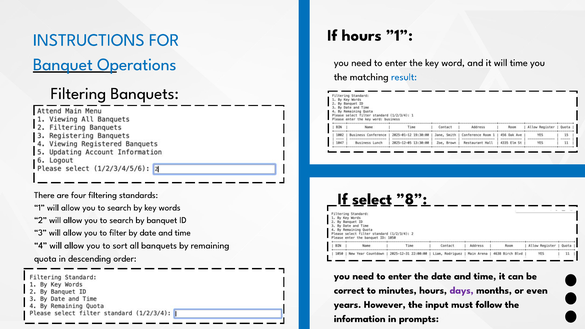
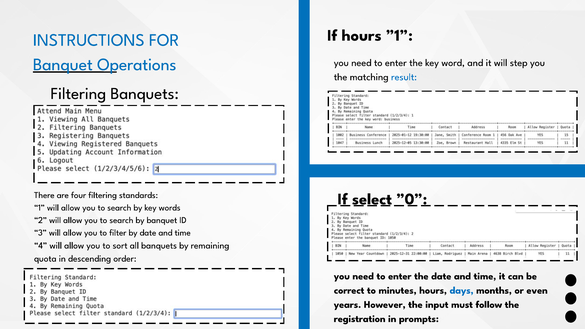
will time: time -> step (519, 63)
”8: ”8 -> ”0 (412, 199)
days colour: purple -> blue (462, 290)
information: information -> registration (360, 319)
